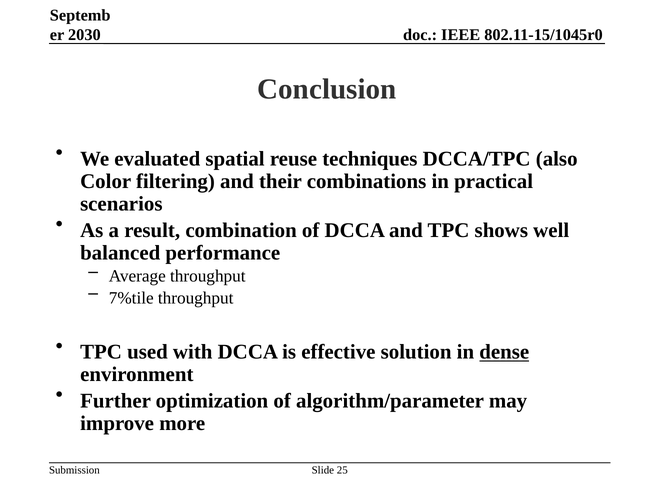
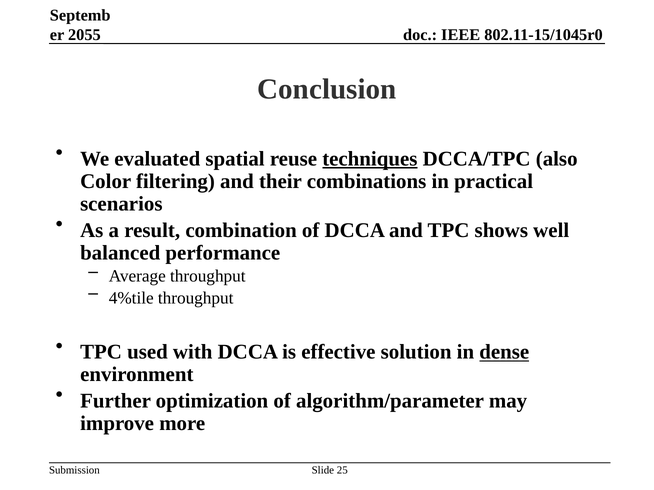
2030: 2030 -> 2055 (84, 35)
techniques underline: none -> present (370, 159)
7%tile: 7%tile -> 4%tile (131, 298)
